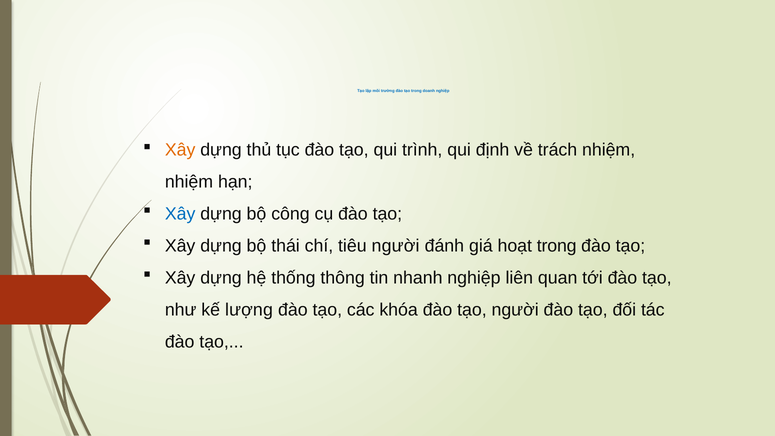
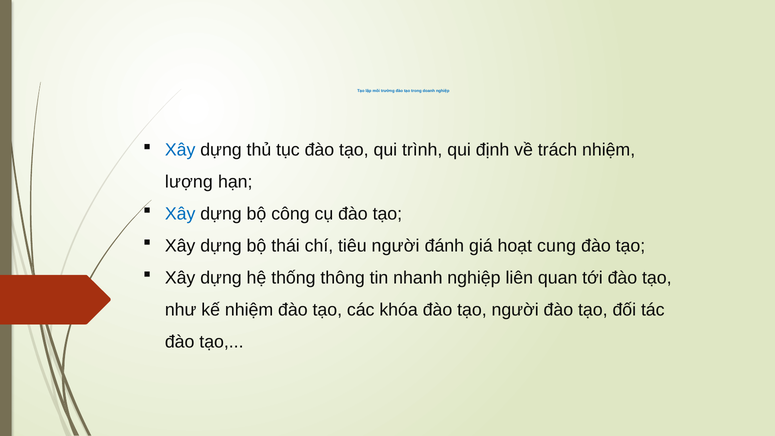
Xây colour: orange -> blue (180, 150)
nhiệm: nhiệm -> lượng (189, 182)
hoạt trong: trong -> cung (557, 246)
kế lượng: lượng -> nhiệm (249, 310)
